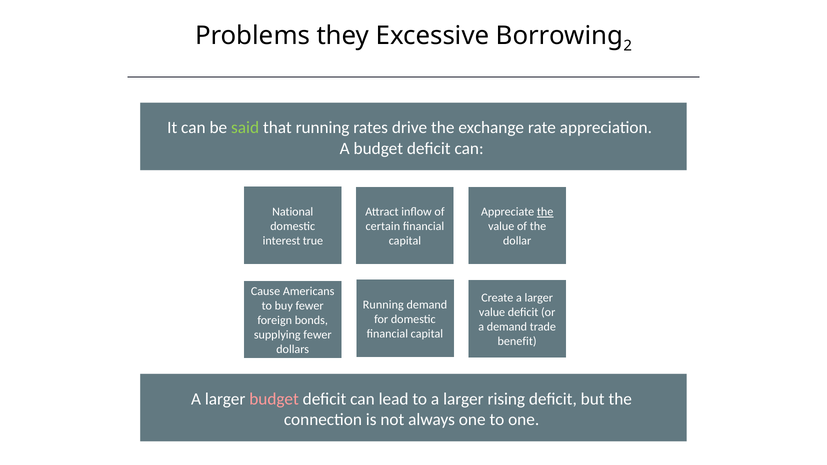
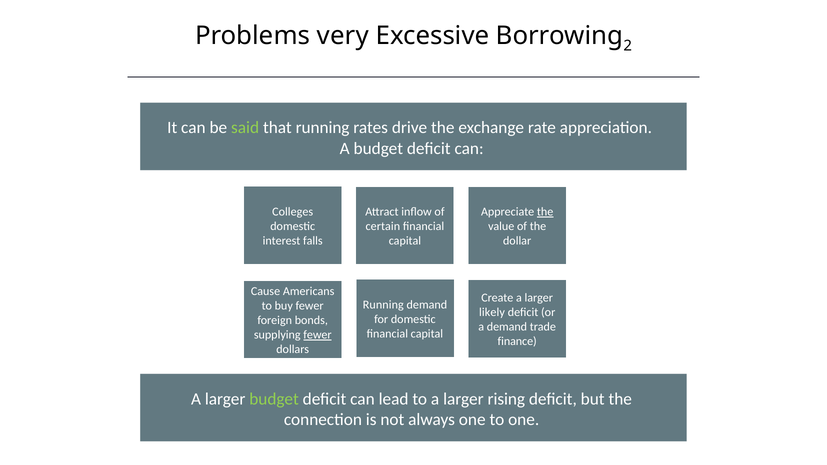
they: they -> very (343, 36)
National: National -> Colleges (293, 212)
true: true -> falls (313, 241)
value: value -> likely (492, 313)
fewer underline: none -> present (317, 335)
benefit: benefit -> finance (517, 342)
budget colour: pink -> light green (274, 399)
